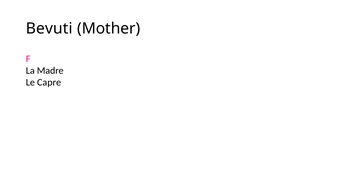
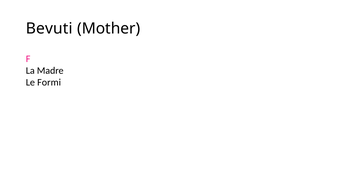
Capre: Capre -> Formi (49, 82)
